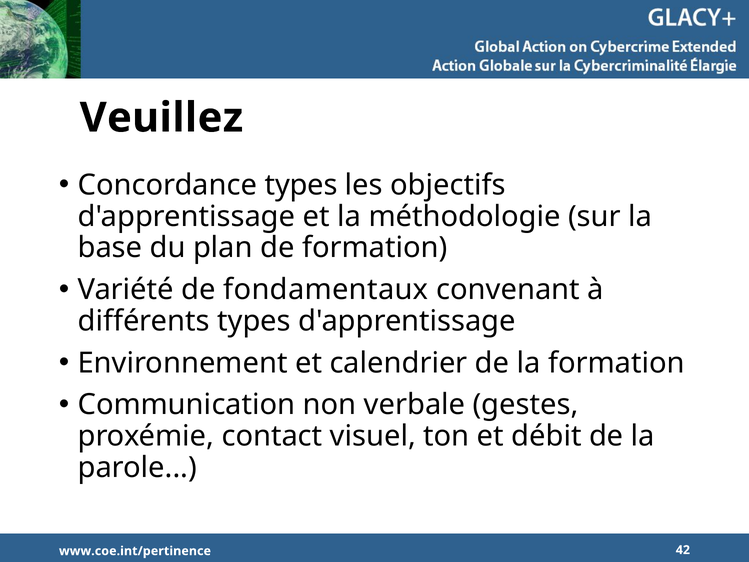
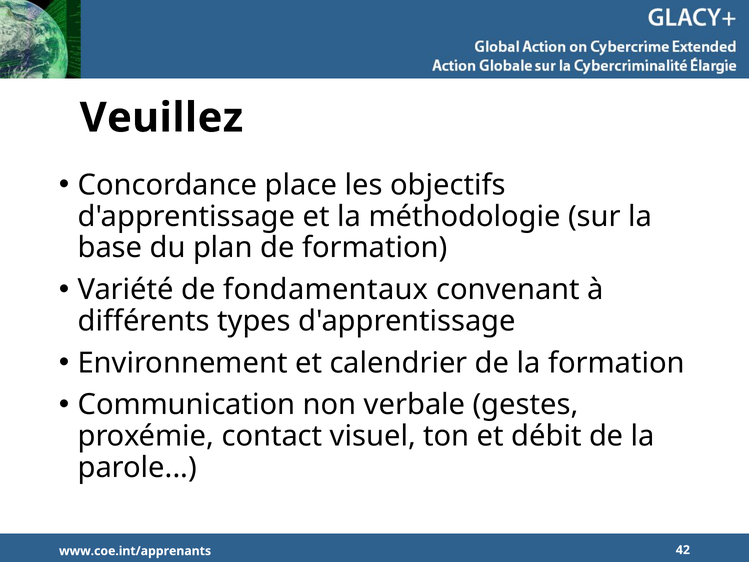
Concordance types: types -> place (301, 185)
www.coe.int/pertinence: www.coe.int/pertinence -> www.coe.int/apprenants (135, 551)
